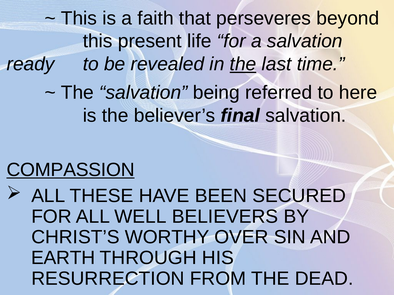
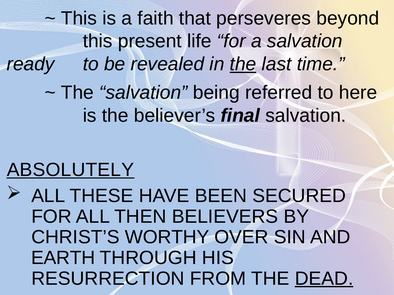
COMPASSION: COMPASSION -> ABSOLUTELY (70, 170)
WELL: WELL -> THEN (140, 217)
DEAD underline: none -> present (324, 279)
